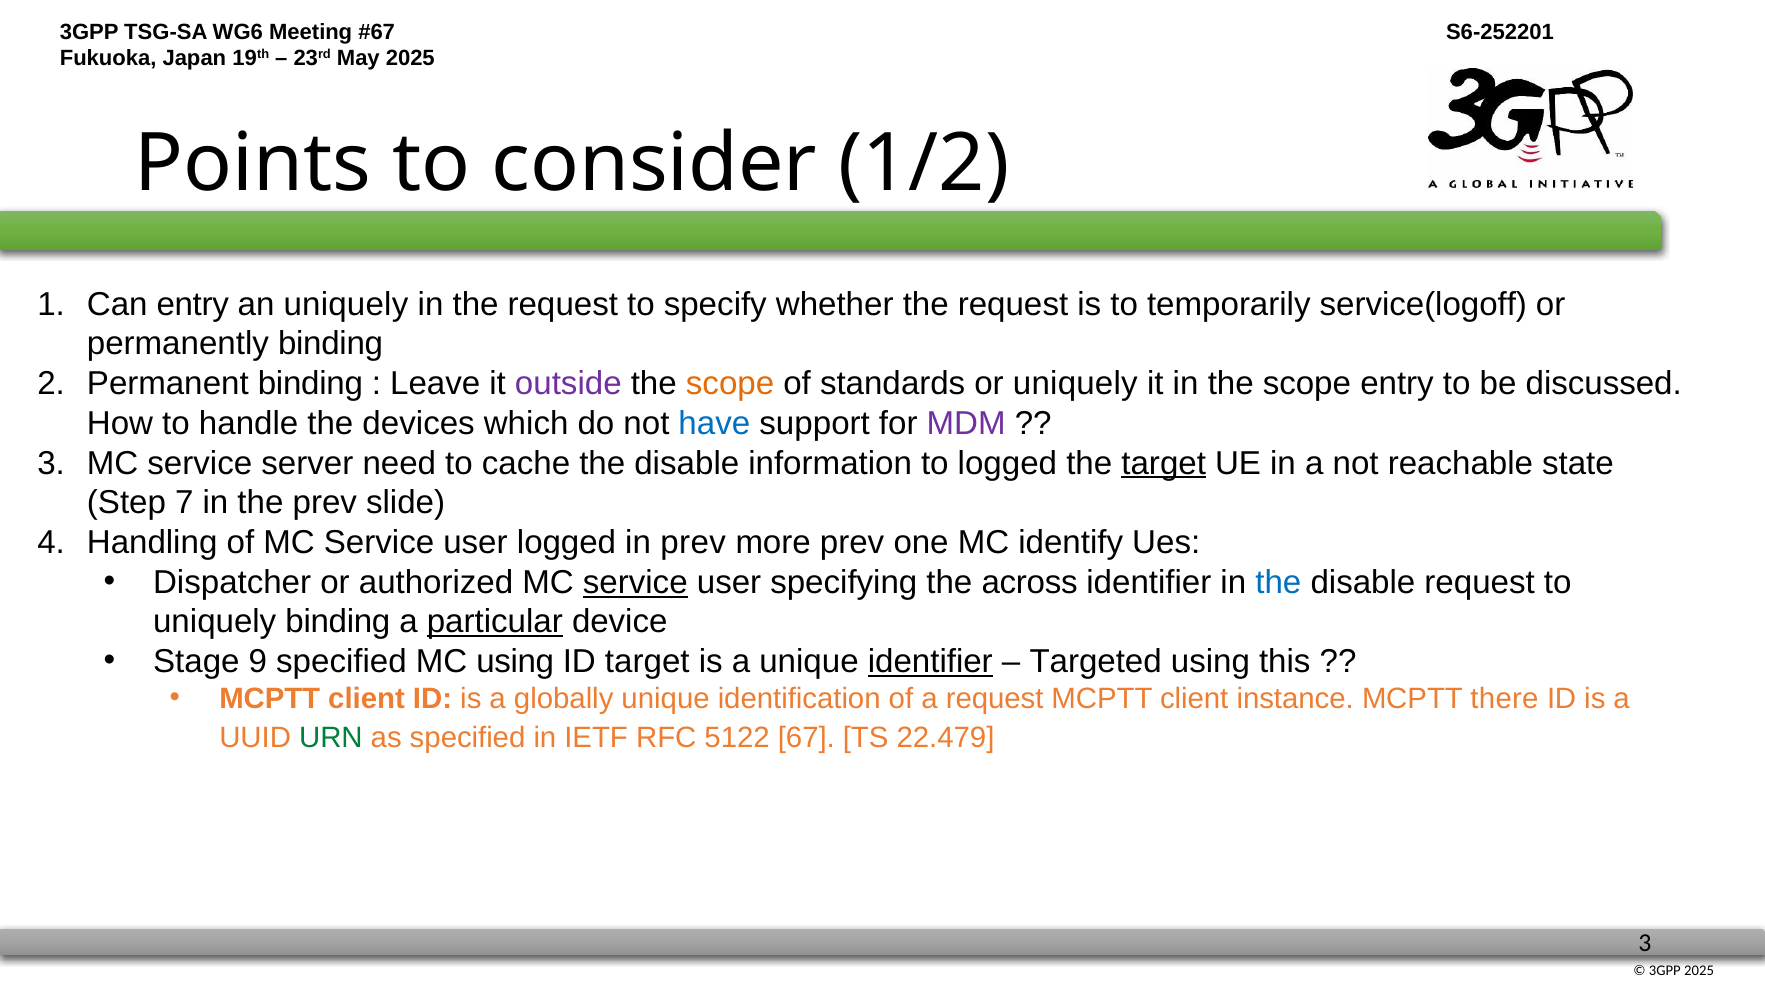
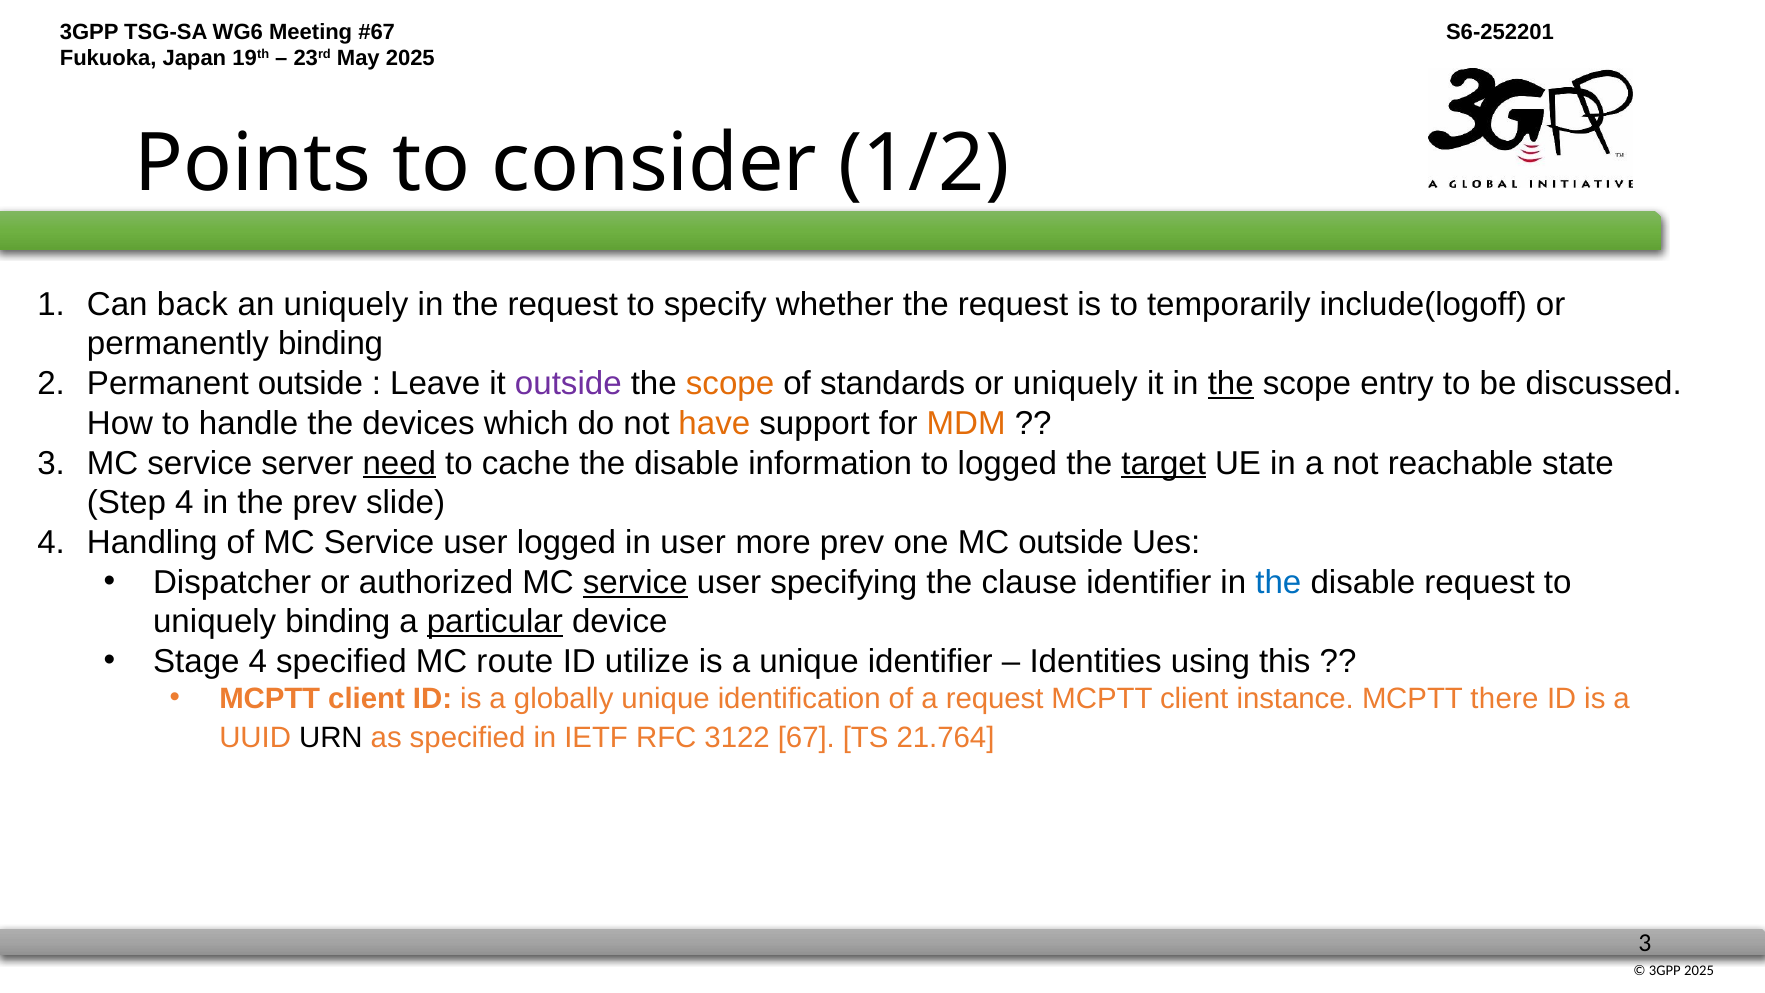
Can entry: entry -> back (192, 304)
service(logoff: service(logoff -> include(logoff (1423, 304)
Permanent binding: binding -> outside (310, 384)
the underline: none -> present (1231, 384)
have colour: blue -> orange (714, 423)
MDM colour: purple -> orange (966, 423)
need underline: none -> present (399, 463)
Step 7: 7 -> 4 (184, 503)
in prev: prev -> user (693, 542)
MC identify: identify -> outside (1071, 542)
across: across -> clause (1029, 582)
Stage 9: 9 -> 4 (258, 662)
MC using: using -> route (515, 662)
ID target: target -> utilize (647, 662)
identifier underline: present -> none (930, 662)
Targeted: Targeted -> Identities (1096, 662)
URN colour: green -> black (331, 738)
5122: 5122 -> 3122 (737, 738)
22.479: 22.479 -> 21.764 (945, 738)
